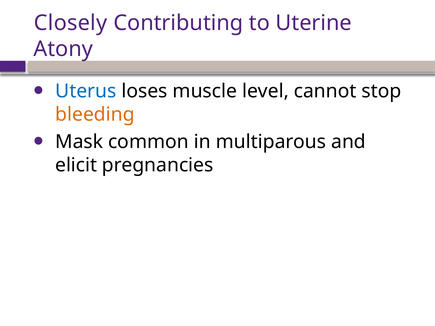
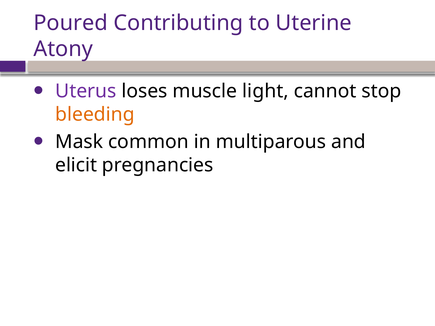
Closely: Closely -> Poured (71, 23)
Uterus colour: blue -> purple (86, 91)
level: level -> light (265, 91)
